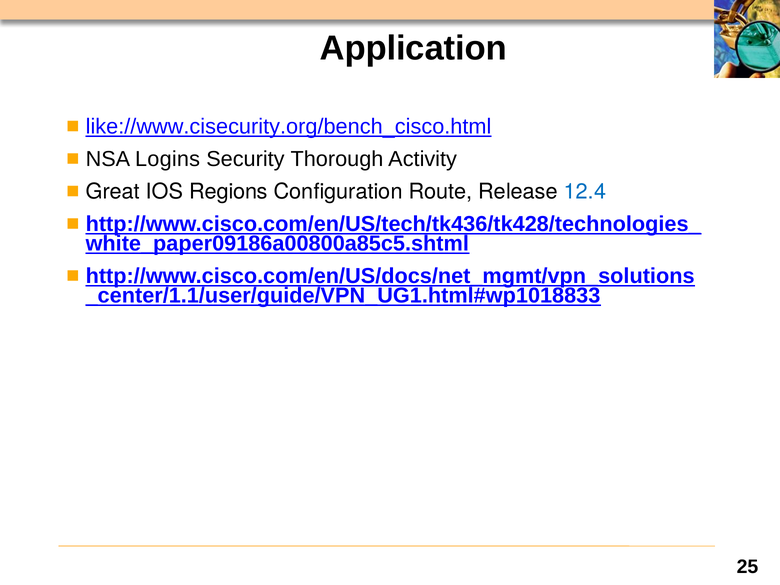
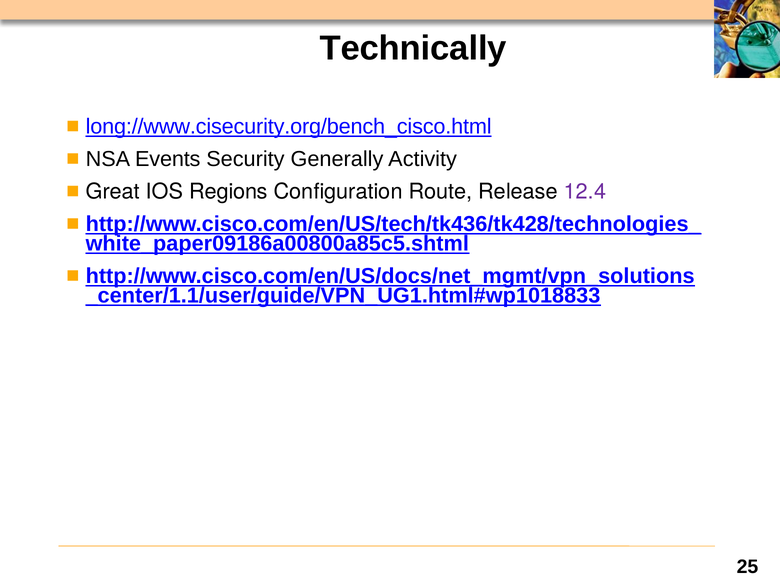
Application: Application -> Technically (413, 48)
like://www.cisecurity.org/bench_cisco.html: like://www.cisecurity.org/bench_cisco.html -> long://www.cisecurity.org/bench_cisco.html (289, 127)
Logins: Logins -> Events (168, 159)
Thorough: Thorough -> Generally (337, 159)
12.4 colour: blue -> purple (585, 192)
